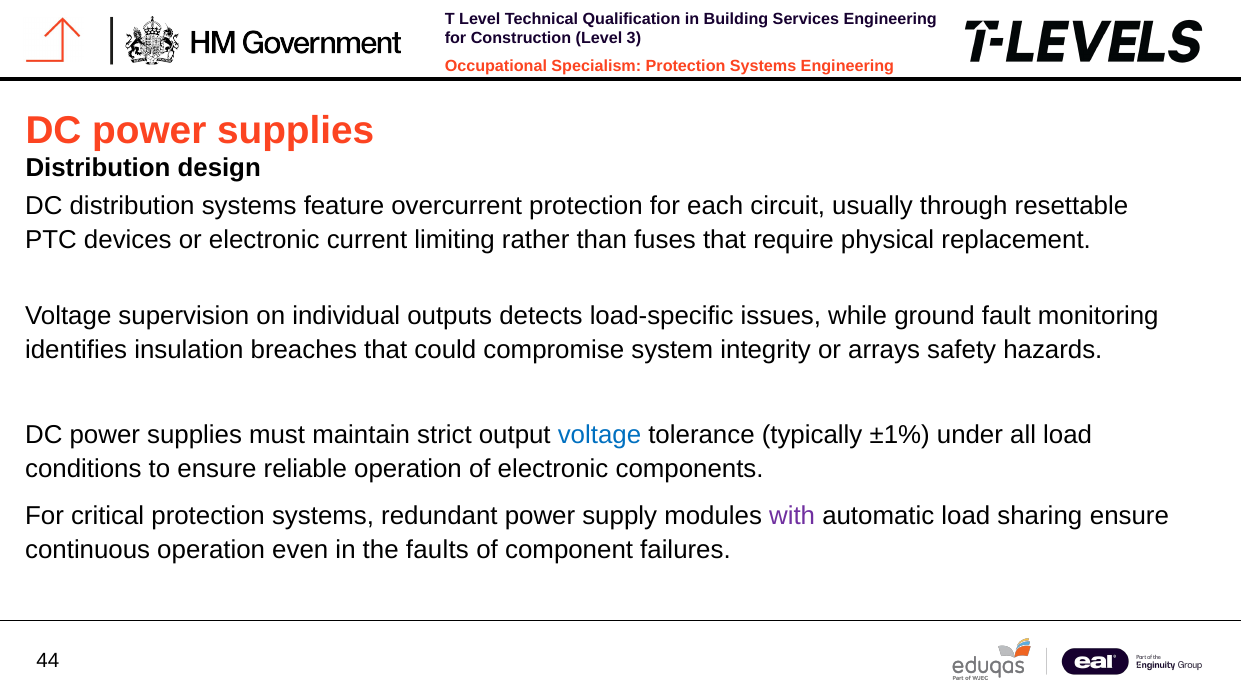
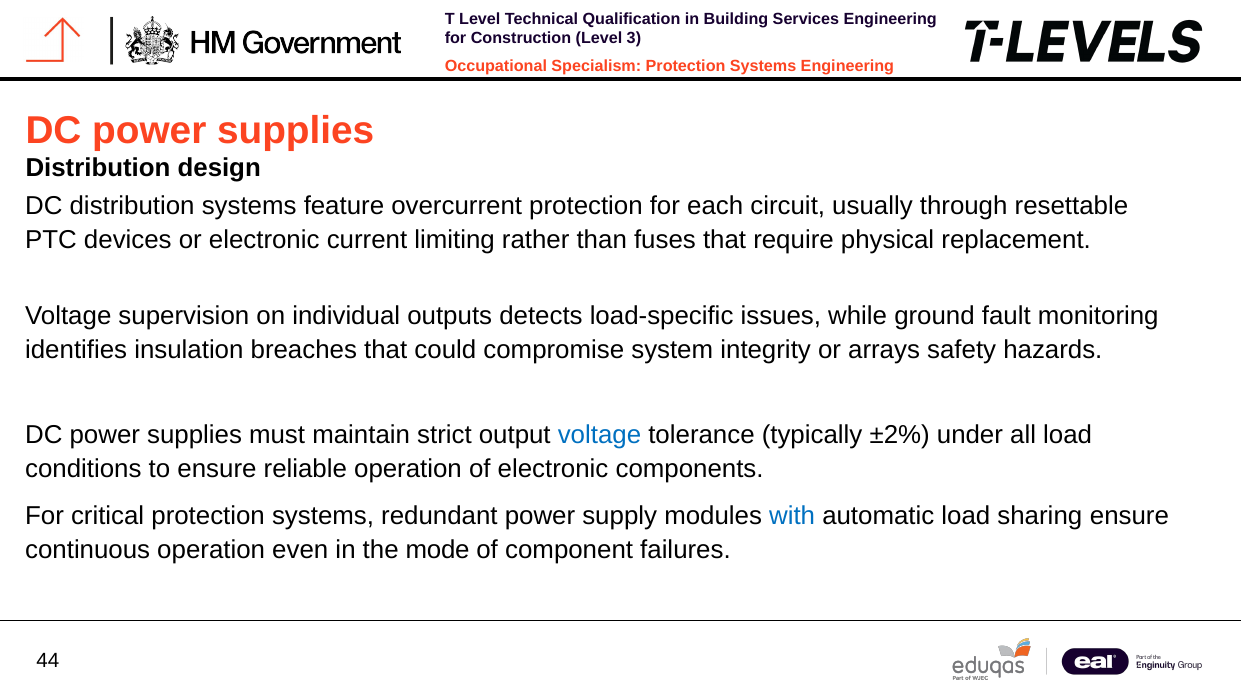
±1%: ±1% -> ±2% (900, 435)
with colour: purple -> blue (792, 516)
faults: faults -> mode (438, 550)
